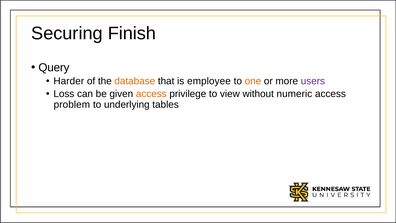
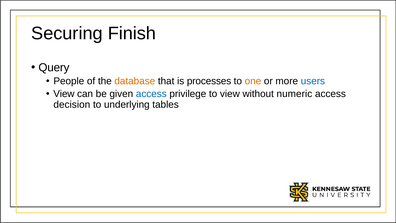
Harder: Harder -> People (69, 81)
employee: employee -> processes (209, 81)
users colour: purple -> blue (313, 81)
Loss: Loss -> View (64, 94)
access colour: orange -> blue (151, 94)
problem: problem -> decision (72, 105)
